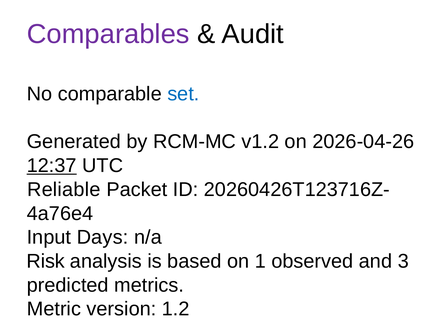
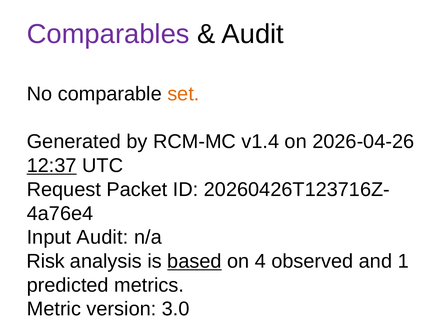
set colour: blue -> orange (183, 94)
v1.2: v1.2 -> v1.4 (260, 142)
Reliable: Reliable -> Request (64, 190)
Input Days: Days -> Audit (103, 237)
based underline: none -> present (194, 261)
1: 1 -> 4 (260, 261)
3: 3 -> 1 (403, 261)
1.2: 1.2 -> 3.0 (176, 309)
